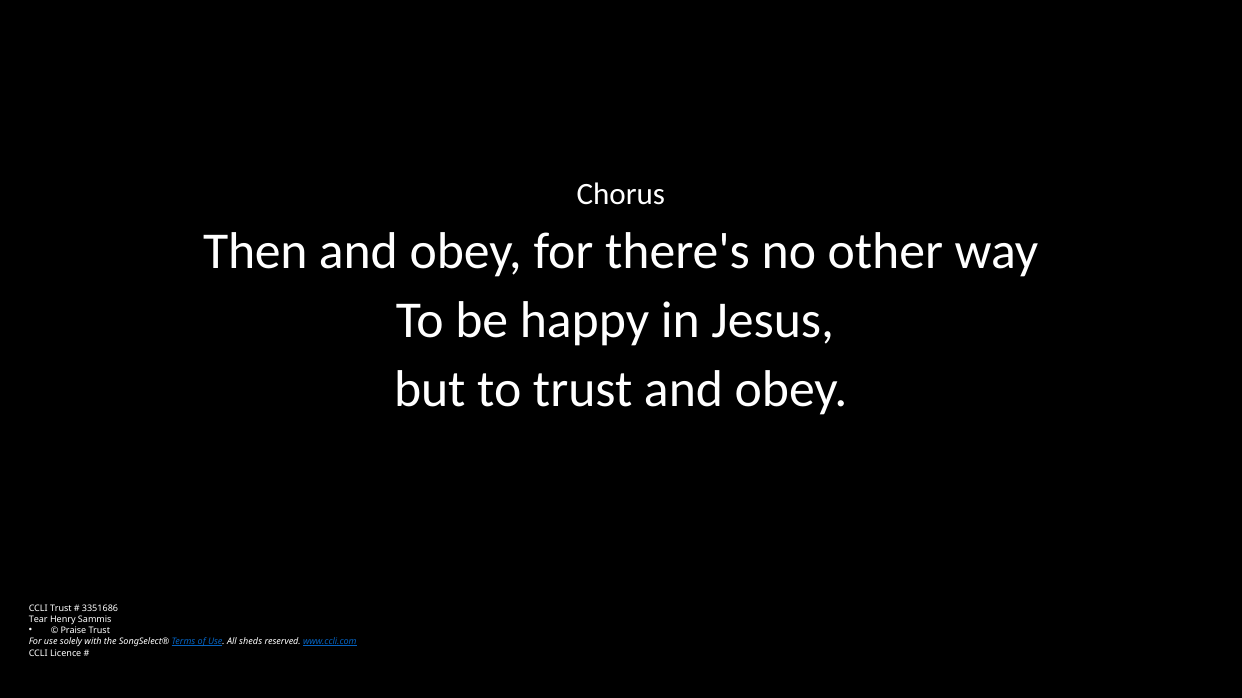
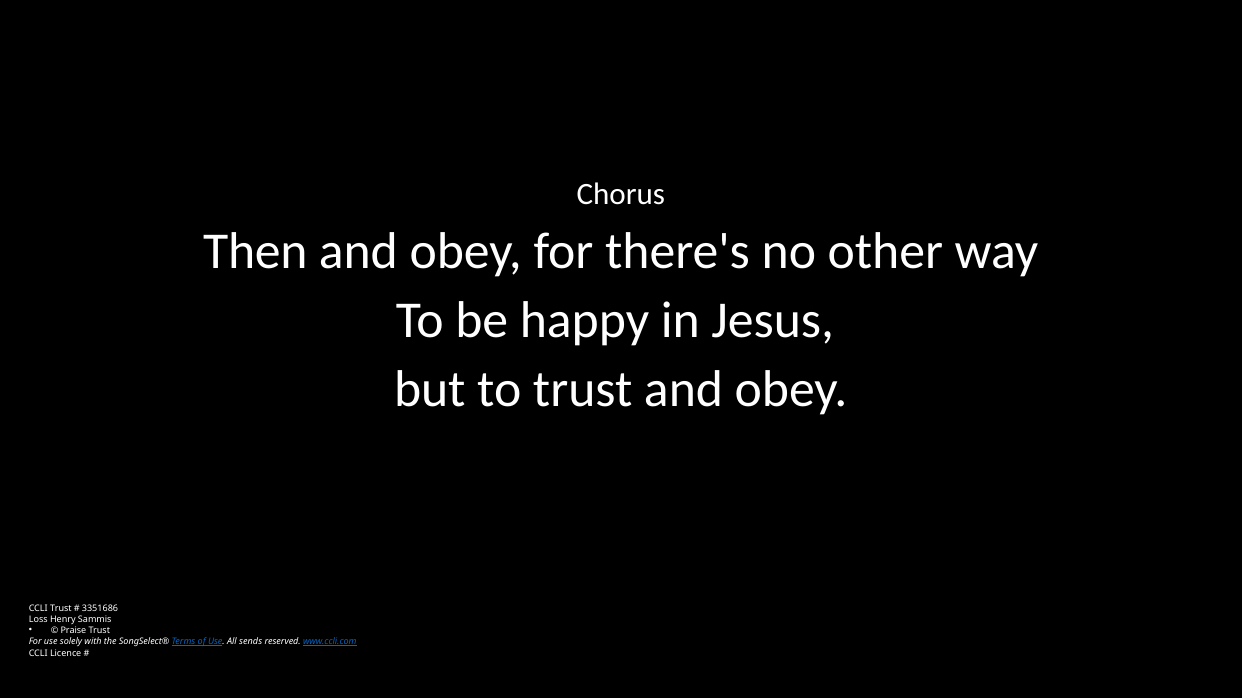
Tear: Tear -> Loss (38, 620)
sheds: sheds -> sends (251, 642)
